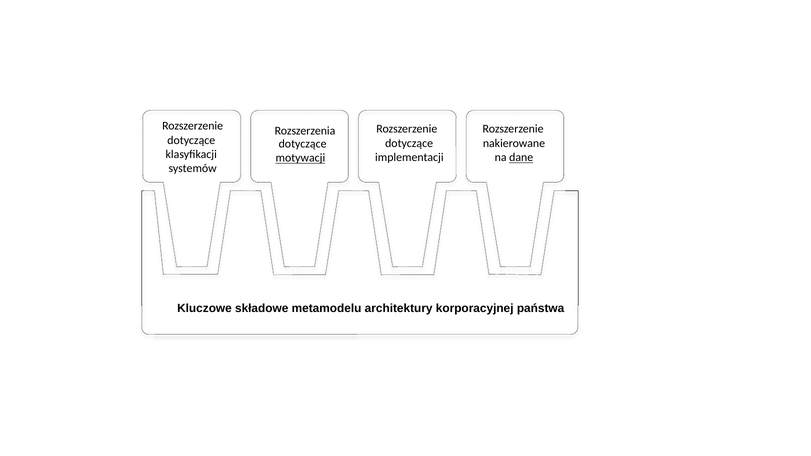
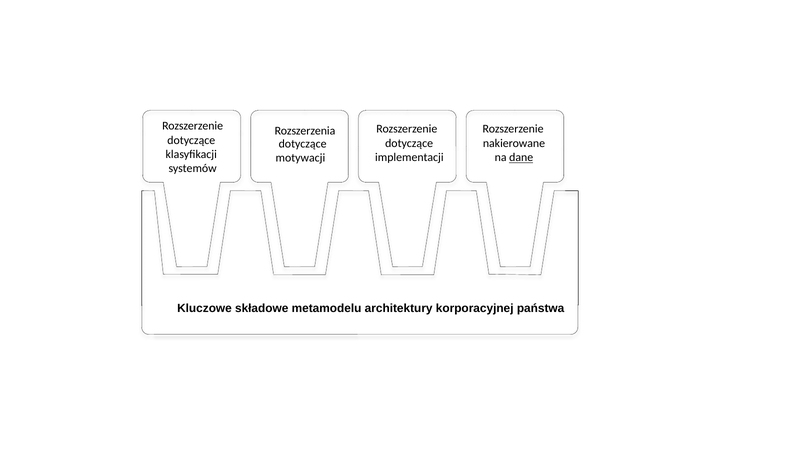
motywacji underline: present -> none (300, 158)
